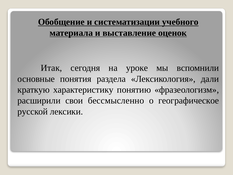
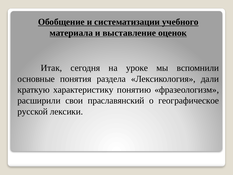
бессмысленно: бессмысленно -> праславянский (116, 100)
